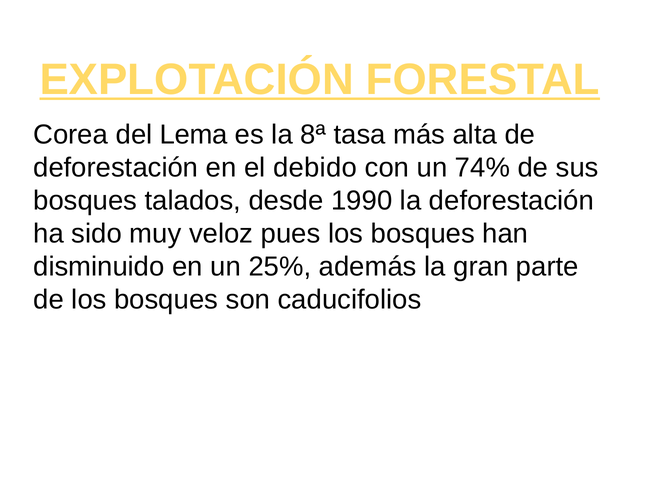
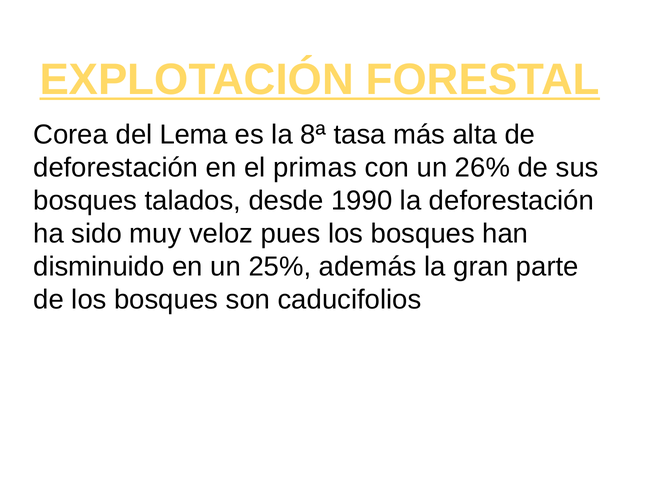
debido: debido -> primas (315, 167)
74%: 74% -> 26% (482, 167)
